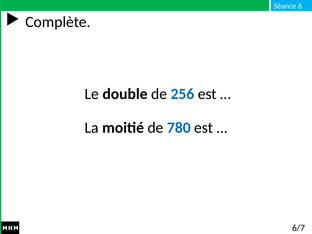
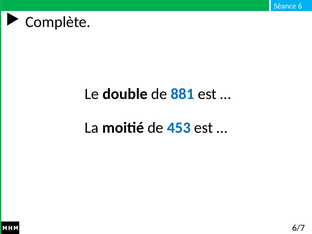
256: 256 -> 881 (182, 94)
780: 780 -> 453 (179, 128)
